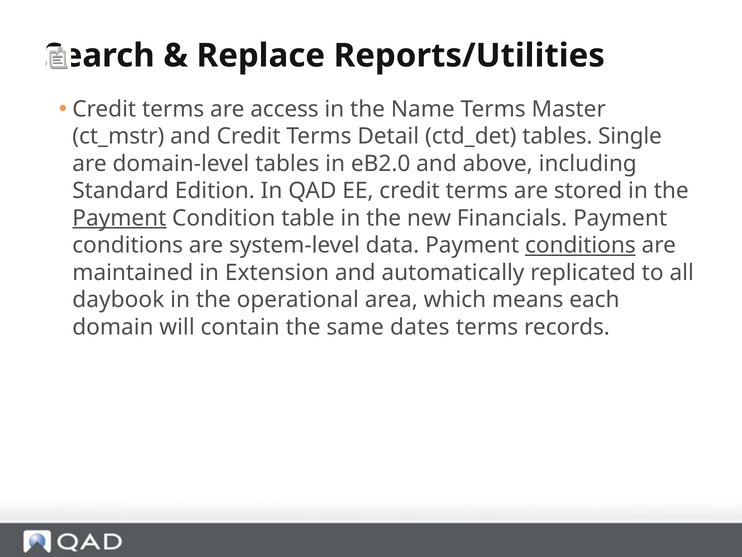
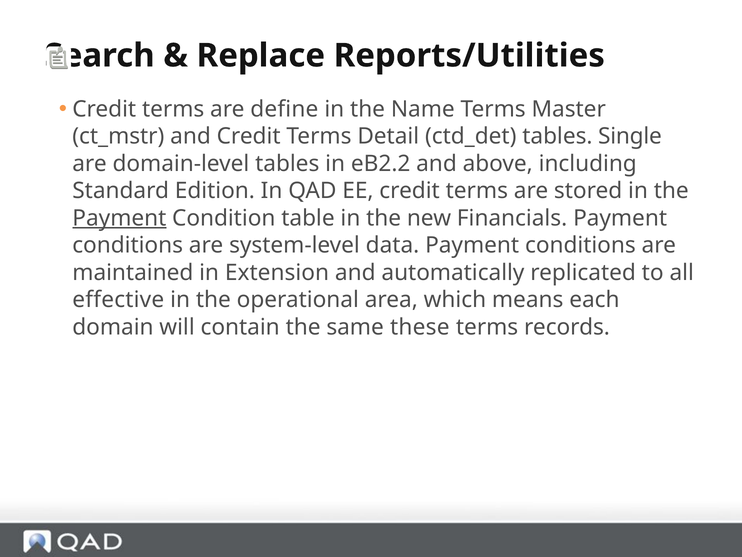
access: access -> define (284, 109)
eB2.0: eB2.0 -> eB2.2 (381, 164)
conditions underline: present -> none (580, 245)
daybook: daybook -> effective (118, 300)
dates: dates -> these (420, 327)
